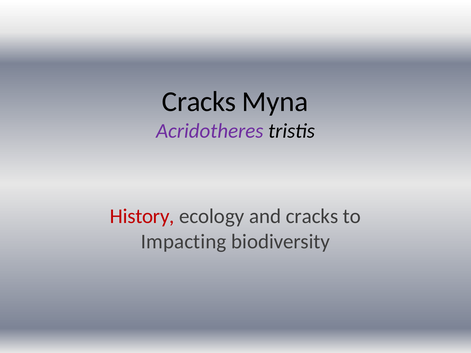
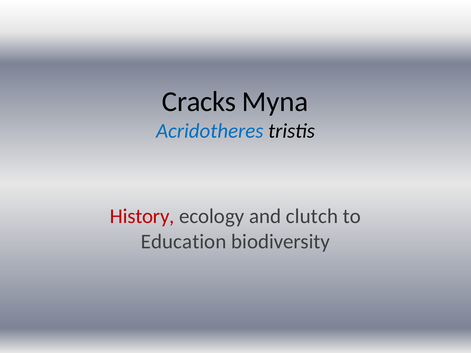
Acridotheres colour: purple -> blue (210, 131)
and cracks: cracks -> clutch (312, 217)
Impacting: Impacting -> Education (184, 242)
